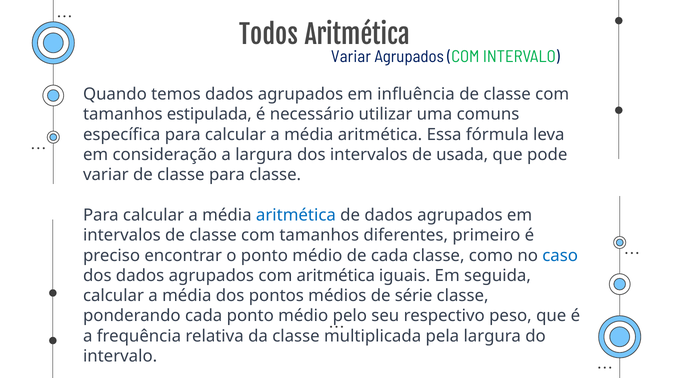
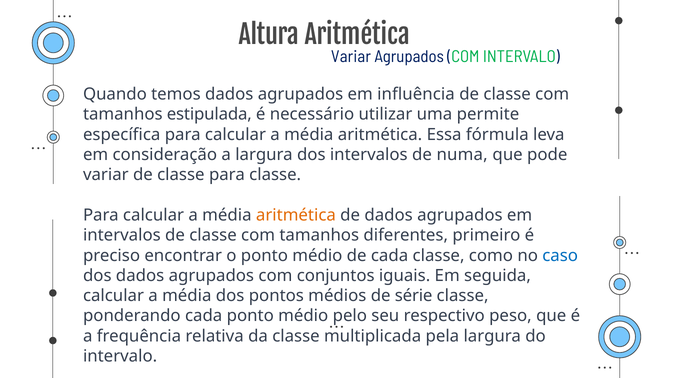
Todos: Todos -> Altura (269, 36)
comuns: comuns -> permite (488, 115)
usada: usada -> numa (462, 155)
aritmética colour: blue -> orange (296, 215)
com aritmética: aritmética -> conjuntos (336, 276)
